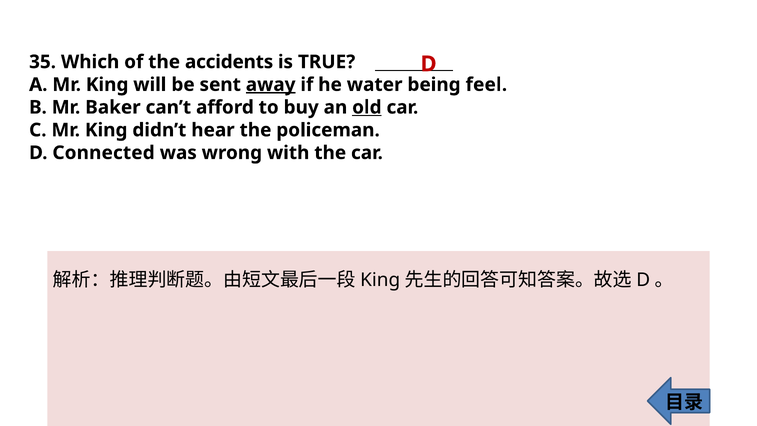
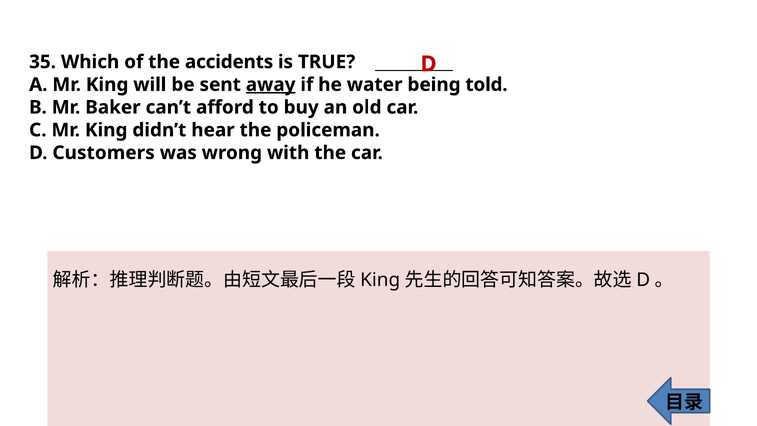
feel: feel -> told (487, 85)
old underline: present -> none (367, 107)
Connected: Connected -> Customers (104, 153)
